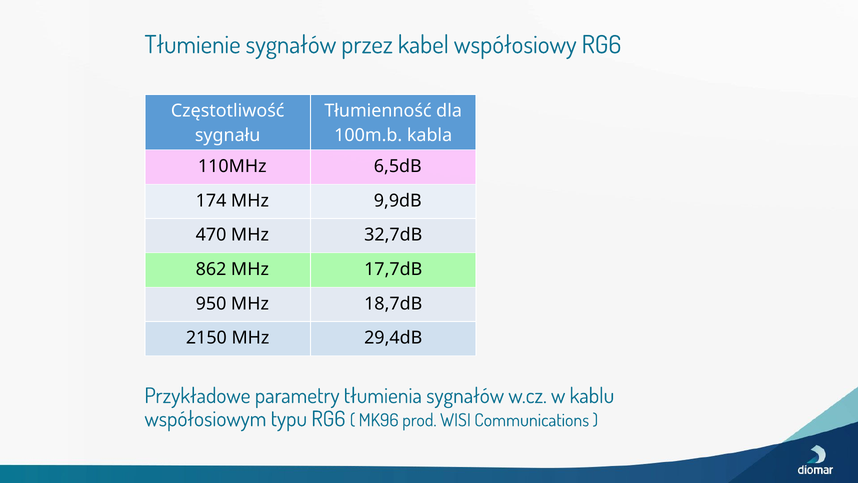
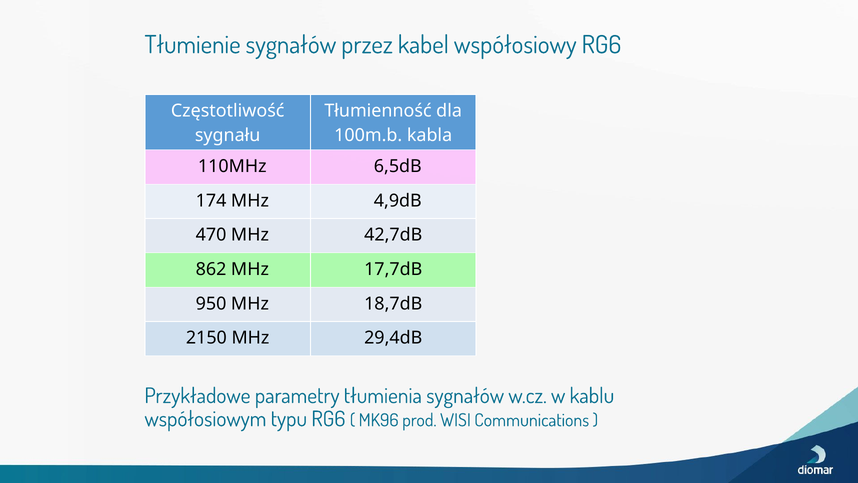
9,9dB: 9,9dB -> 4,9dB (398, 201)
32,7dB: 32,7dB -> 42,7dB (393, 235)
